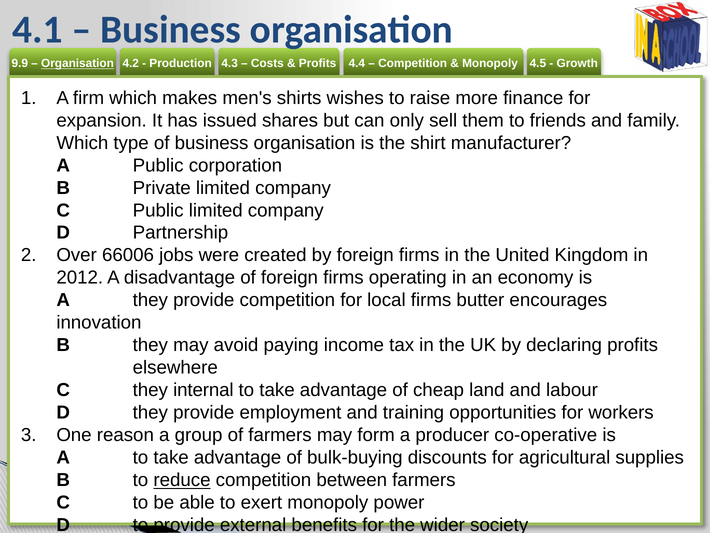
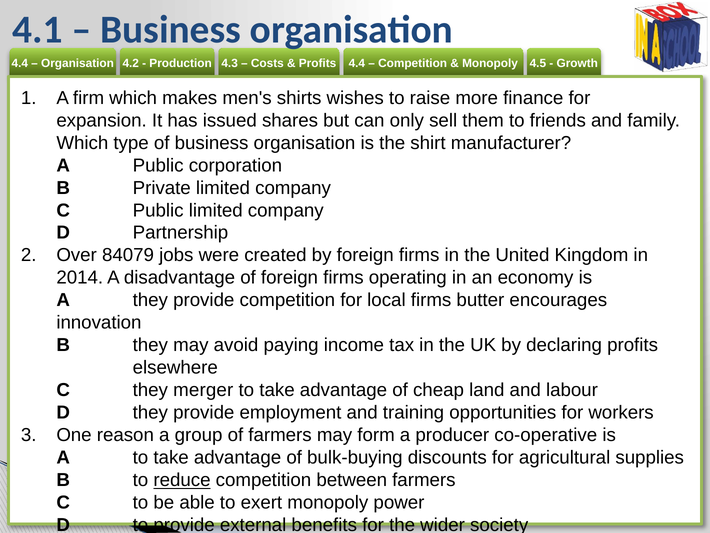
9.9: 9.9 -> 4.4 (20, 64)
Organisation underline: present -> none (77, 64)
66006: 66006 -> 84079 (128, 255)
2012: 2012 -> 2014 (80, 278)
internal: internal -> merger (203, 390)
